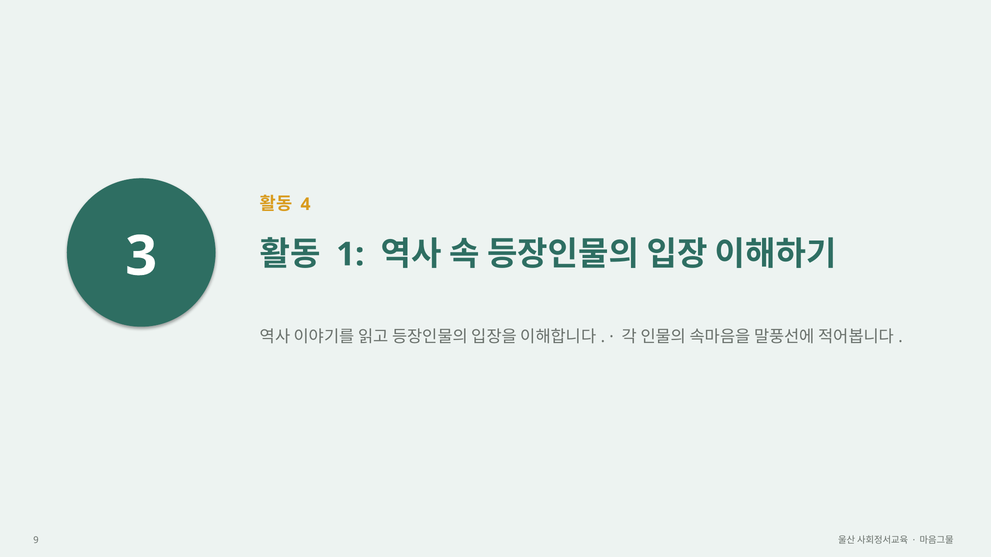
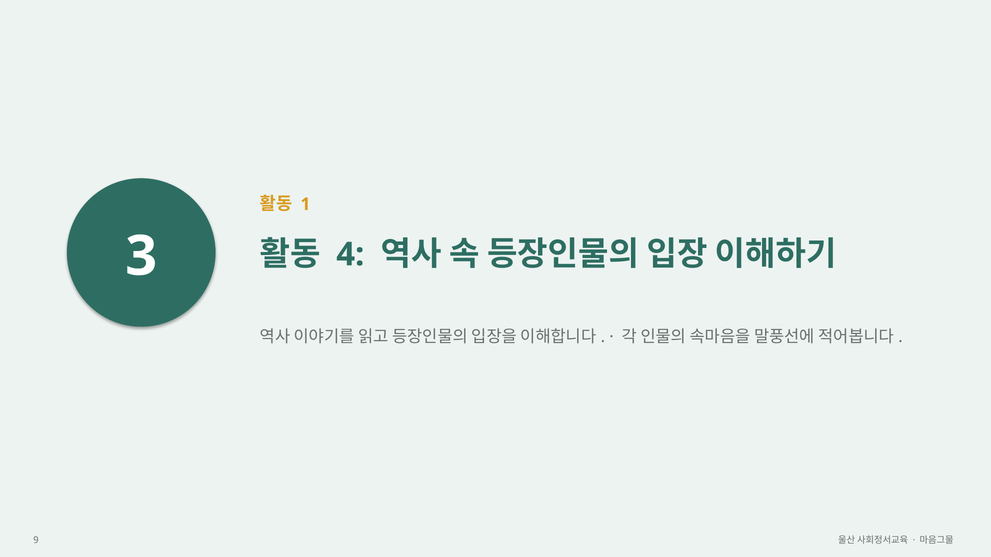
4: 4 -> 1 (306, 204)
1: 1 -> 4 (350, 255)
